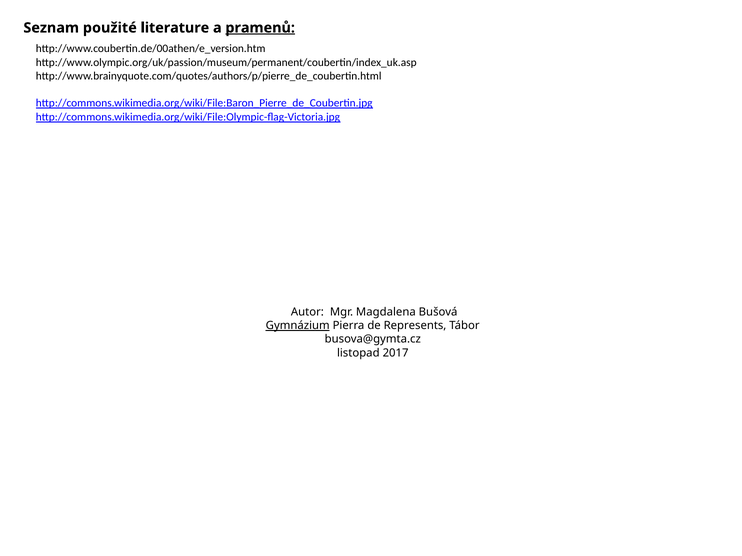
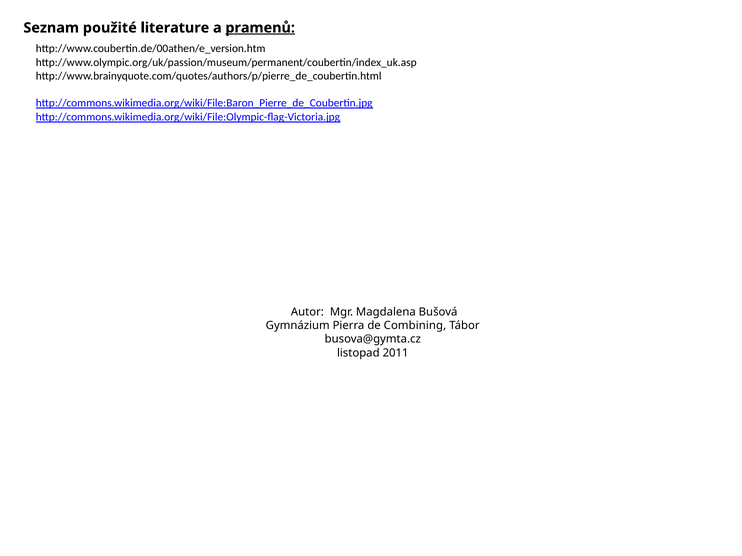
Gymnázium underline: present -> none (298, 326)
Represents: Represents -> Combining (415, 326)
2017: 2017 -> 2011 (396, 353)
